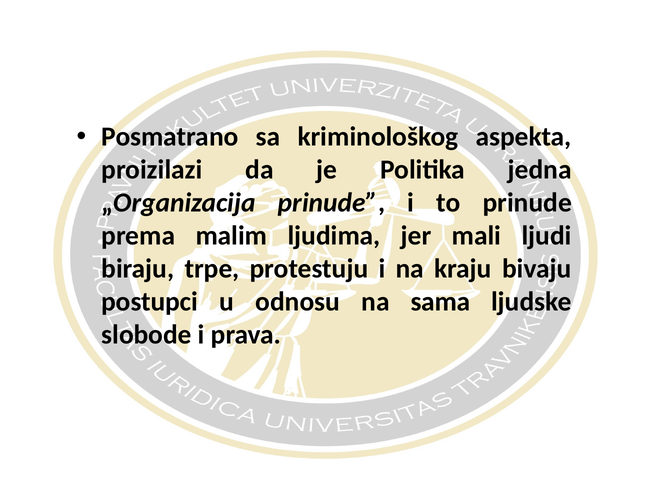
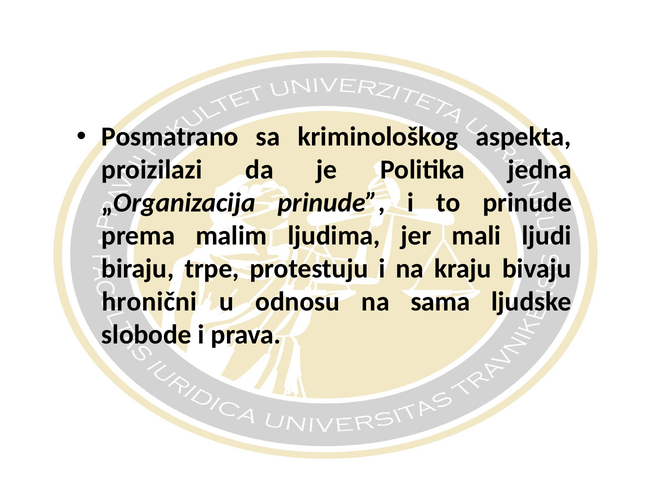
postupci: postupci -> hronični (149, 302)
